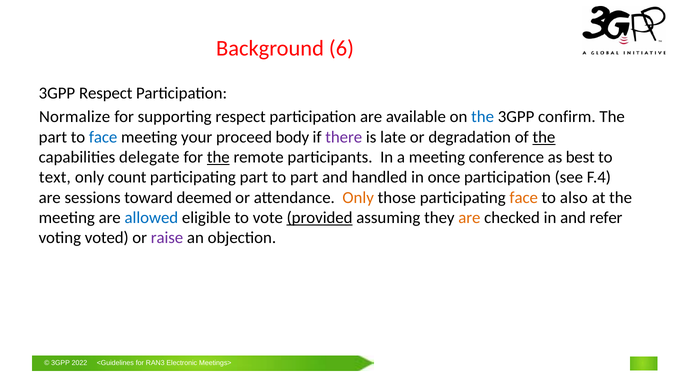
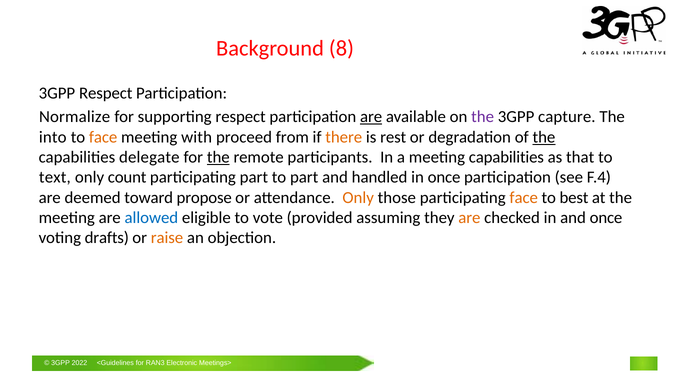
6: 6 -> 8 (341, 48)
are underline: none -> present (371, 117)
the colour: blue -> purple (483, 117)
confirm: confirm -> capture (567, 117)
part: part -> into (53, 137)
face colour: blue -> orange (103, 137)
your: your -> with (197, 137)
body: body -> from (292, 137)
there colour: purple -> orange (344, 137)
late: late -> rest (393, 137)
meeting conference: conference -> capabilities (506, 157)
best: best -> that (580, 157)
sessions: sessions -> deemed (93, 198)
deemed: deemed -> propose (204, 198)
also: also -> best (574, 198)
provided underline: present -> none (320, 218)
and refer: refer -> once (606, 218)
voted: voted -> drafts (107, 238)
raise colour: purple -> orange (167, 238)
